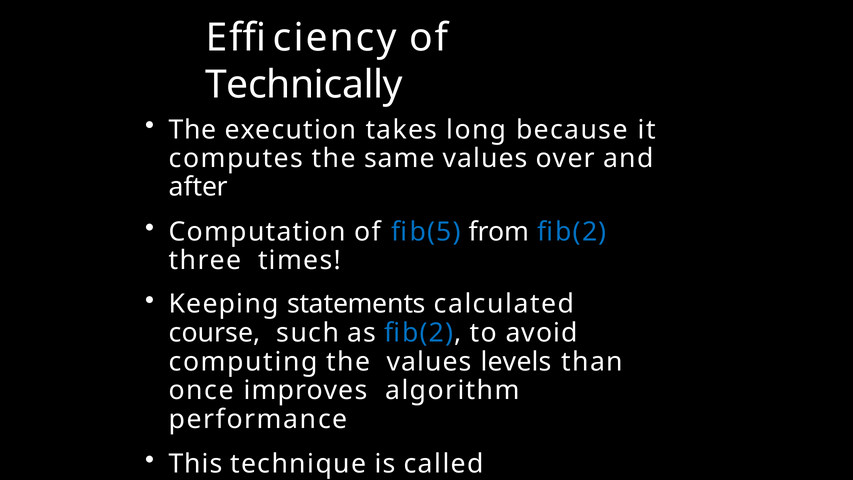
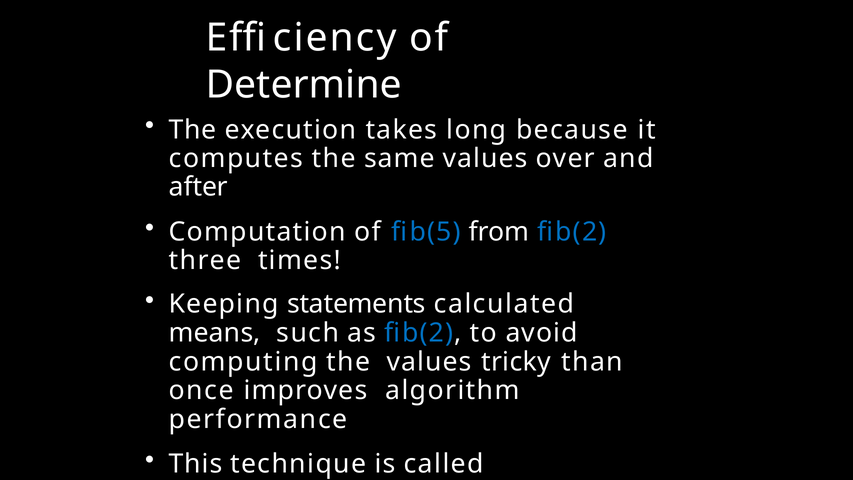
Technically: Technically -> Determine (304, 85)
course: course -> means (215, 333)
levels: levels -> tricky (516, 362)
